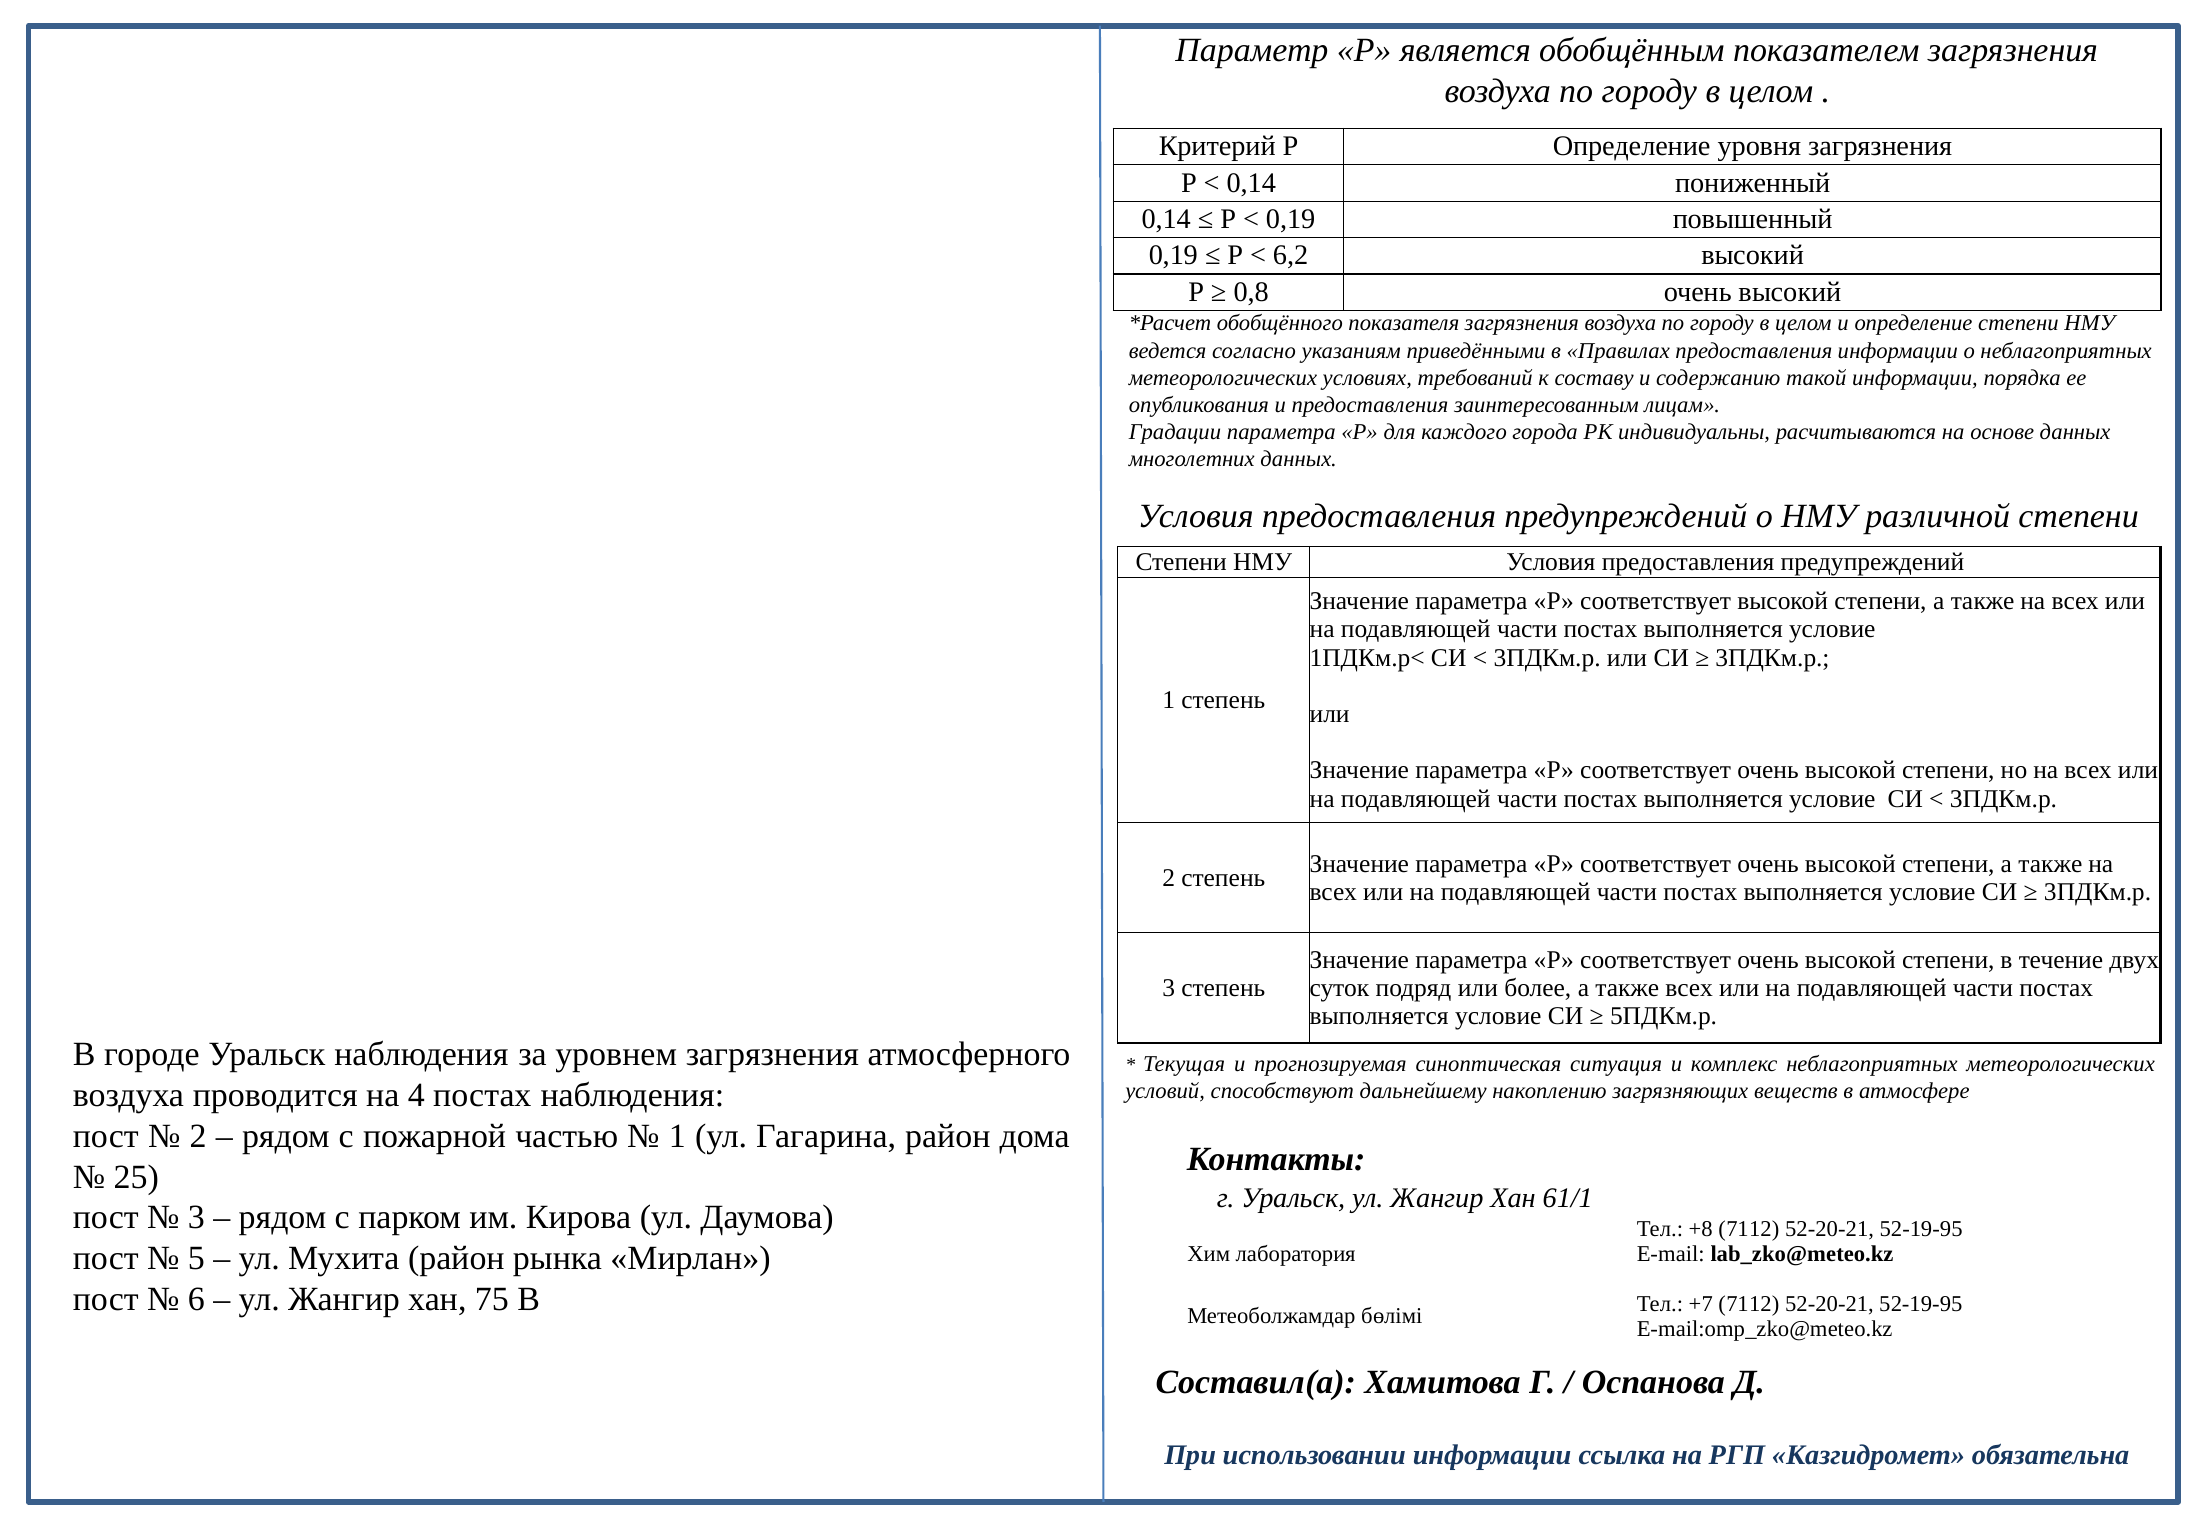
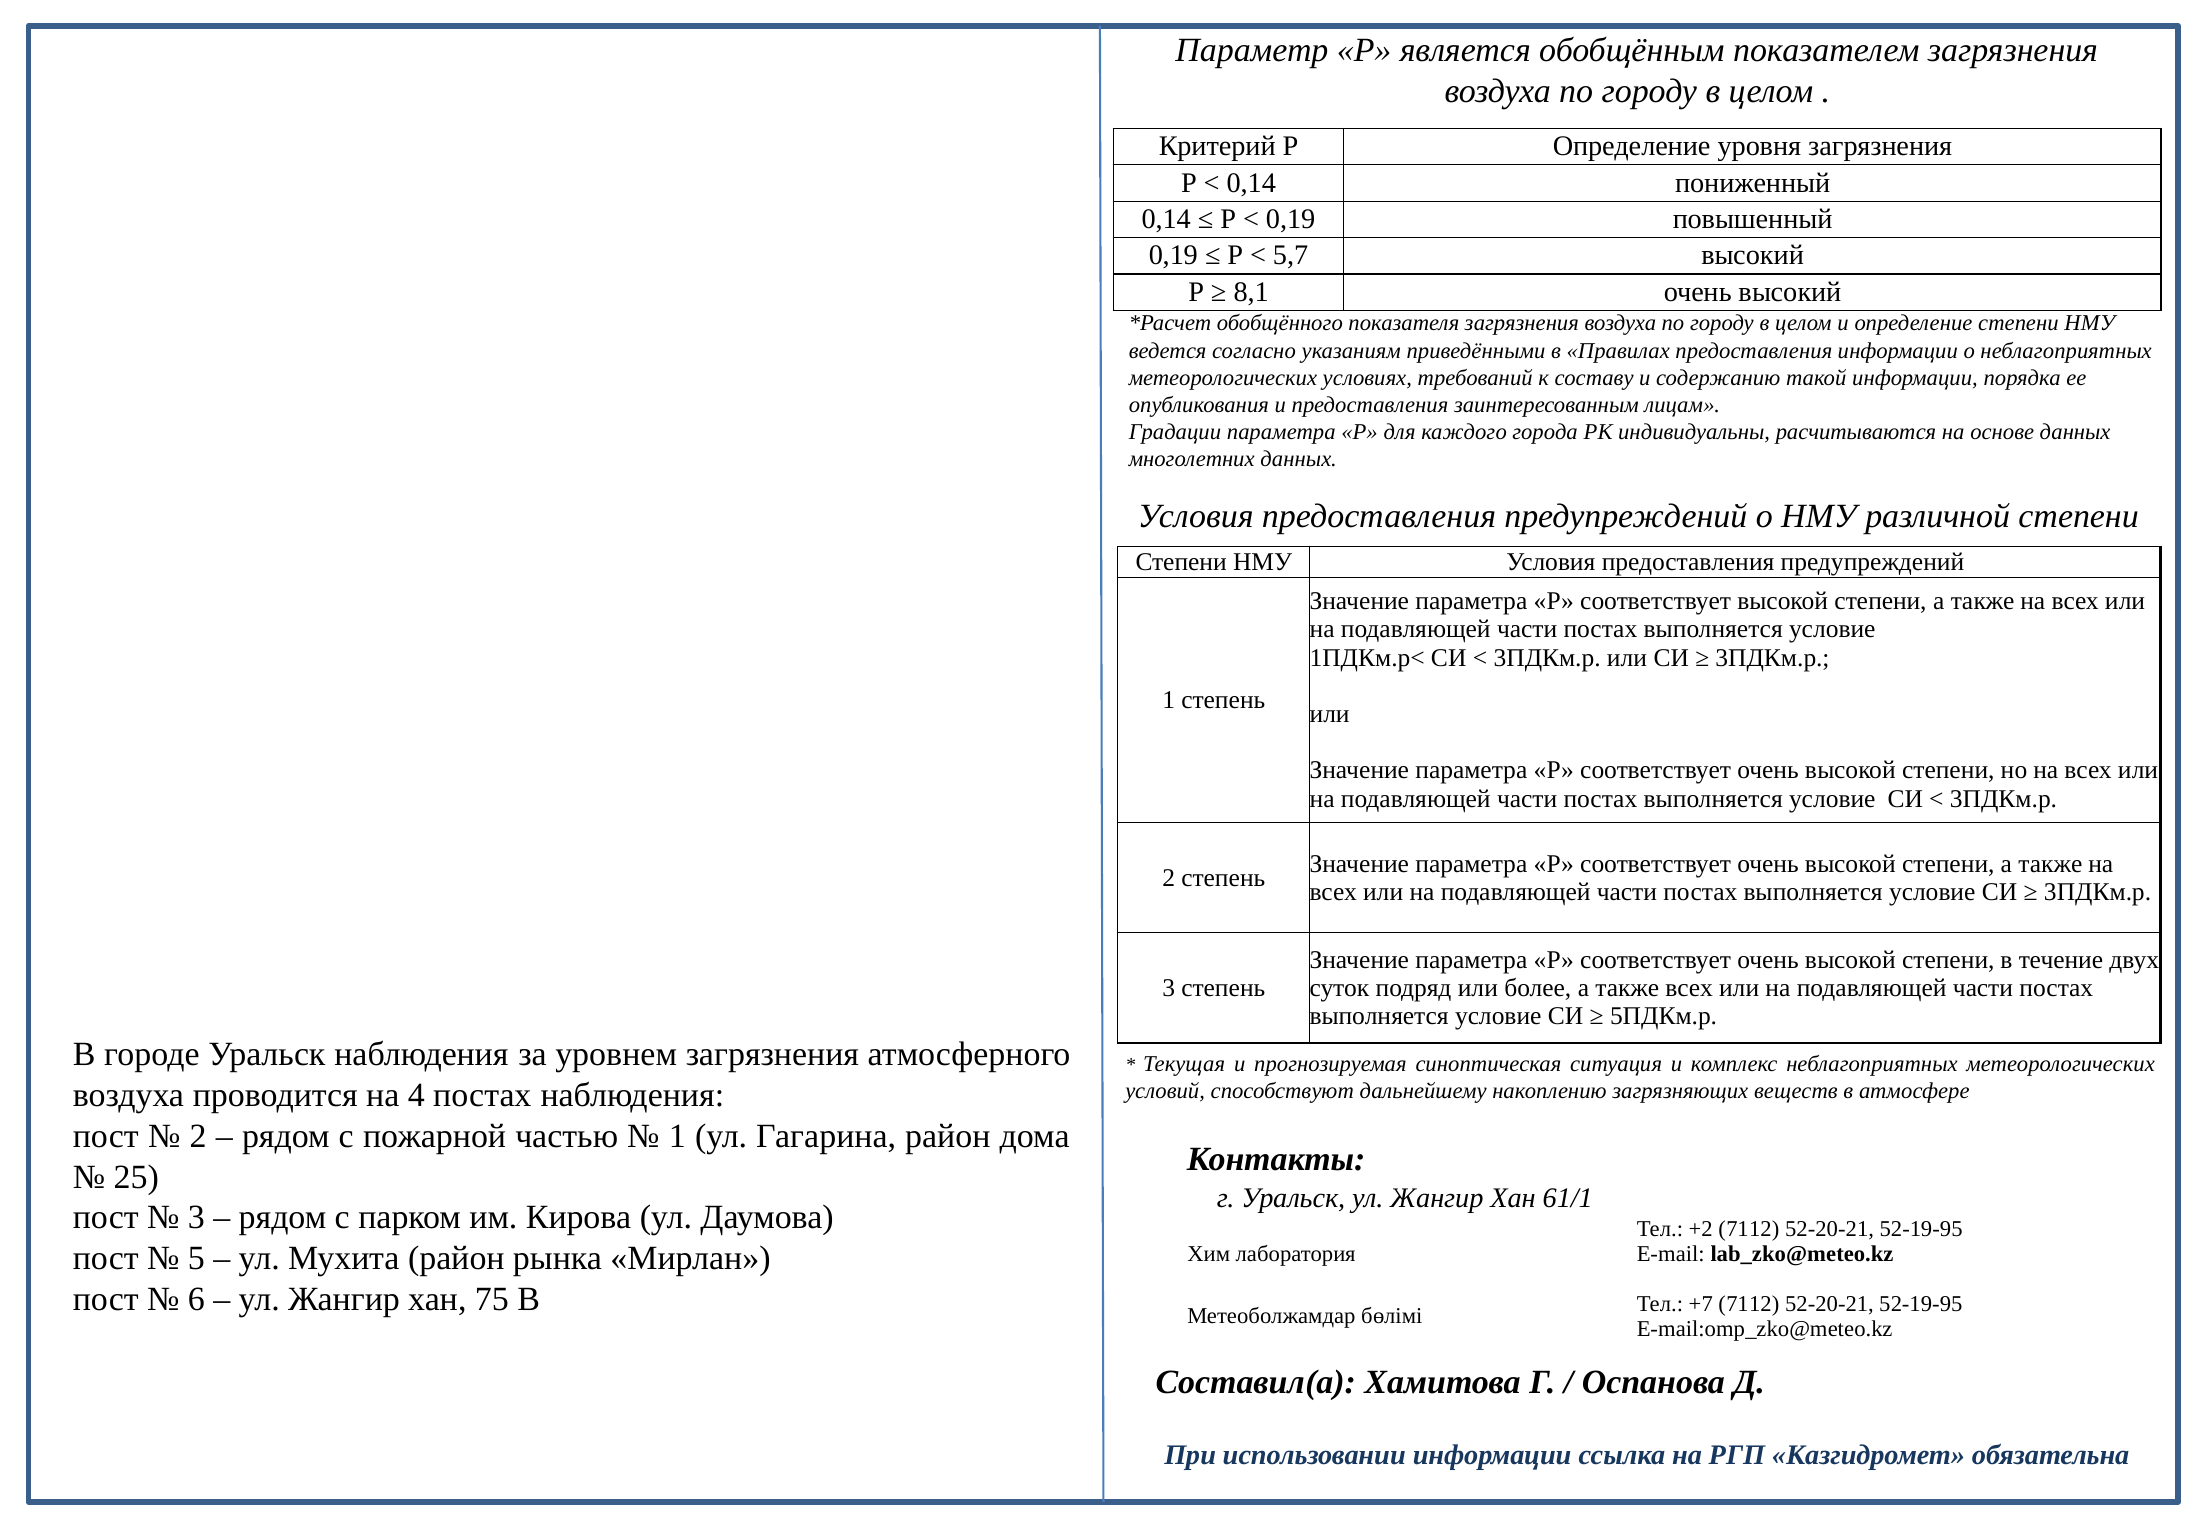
6,2: 6,2 -> 5,7 (1291, 255)
0,8: 0,8 -> 8,1 (1251, 292)
+8: +8 -> +2 (1701, 1229)
